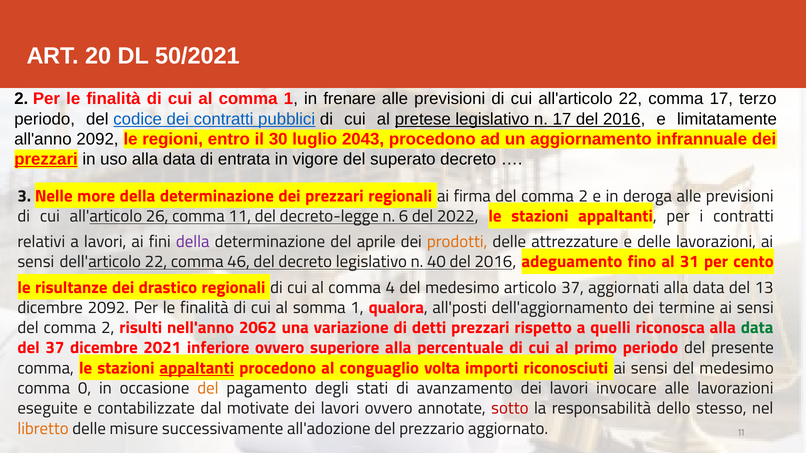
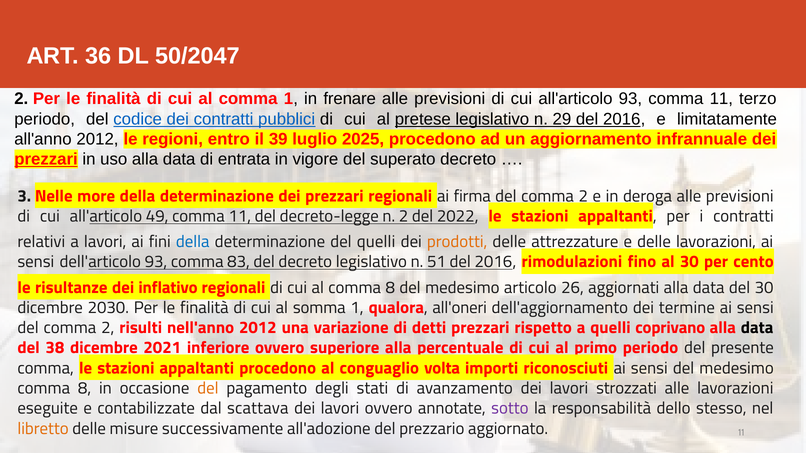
20: 20 -> 36 (98, 56)
50/2021: 50/2021 -> 50/2047 (198, 56)
all'articolo 22: 22 -> 93 (630, 99)
17: 17 -> 11 (721, 99)
n 17: 17 -> 29 (562, 119)
all'anno 2092: 2092 -> 2012 (97, 139)
30: 30 -> 39 (278, 139)
2043: 2043 -> 2025 (363, 139)
26: 26 -> 49 (157, 216)
n 6: 6 -> 2 (404, 216)
della colour: purple -> blue (193, 242)
del aprile: aprile -> quelli (376, 242)
dell'articolo 22: 22 -> 93 (156, 262)
46: 46 -> 83 (239, 262)
40: 40 -> 51 (436, 262)
adeguamento: adeguamento -> rimodulazioni (572, 262)
al 31: 31 -> 30 (689, 262)
drastico: drastico -> inflativo (168, 288)
al comma 4: 4 -> 8 (390, 288)
articolo 37: 37 -> 26 (572, 288)
del 13: 13 -> 30 (764, 288)
dicembre 2092: 2092 -> 2030 (108, 308)
all'posti: all'posti -> all'oneri (460, 308)
nell'anno 2062: 2062 -> 2012 (258, 328)
riconosca: riconosca -> coprivano (670, 328)
data colour: green -> black (757, 328)
del 37: 37 -> 38 (55, 348)
appaltanti underline: present -> none (197, 368)
0: 0 -> 8 (85, 388)
invocare: invocare -> strozzati (627, 388)
motivate: motivate -> scattava (258, 409)
sotto colour: red -> purple (510, 409)
